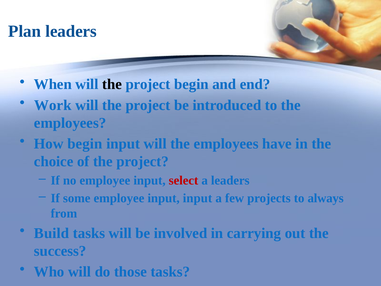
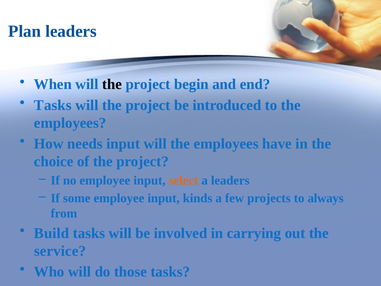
Work: Work -> Tasks (53, 105)
How begin: begin -> needs (85, 144)
select colour: red -> orange (183, 180)
input input: input -> kinds (198, 198)
success: success -> service (60, 251)
